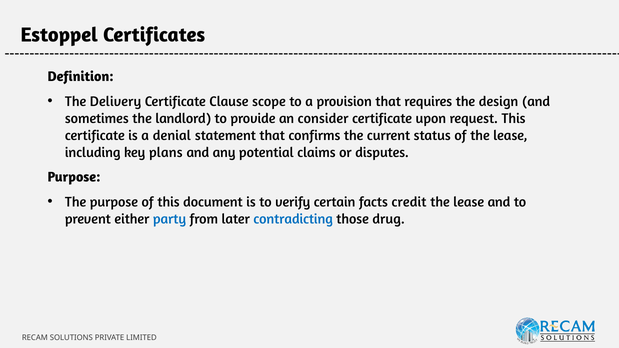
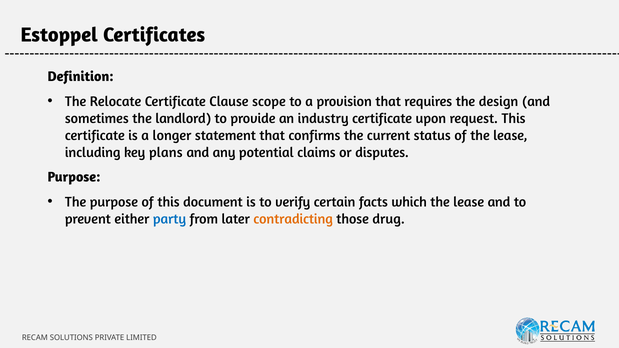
Delivery: Delivery -> Relocate (116, 101)
consider: consider -> industry (323, 118)
denial: denial -> longer (172, 135)
credit: credit -> which (409, 202)
contradicting colour: blue -> orange (293, 219)
